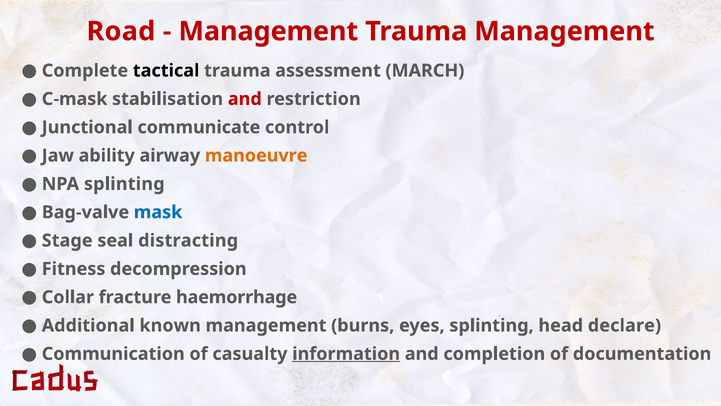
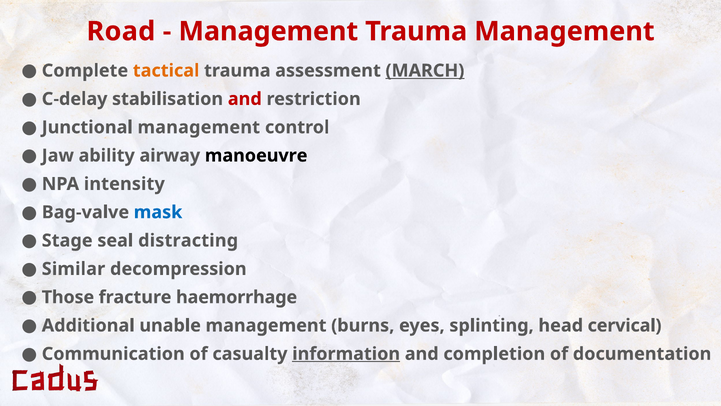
tactical colour: black -> orange (166, 71)
MARCH underline: none -> present (425, 71)
C-mask: C-mask -> C-delay (75, 99)
Junctional communicate: communicate -> management (199, 127)
manoeuvre colour: orange -> black (256, 155)
NPA splinting: splinting -> intensity (124, 184)
Fitness: Fitness -> Similar (73, 269)
Collar: Collar -> Those (68, 297)
known: known -> unable (170, 325)
declare: declare -> cervical (625, 325)
